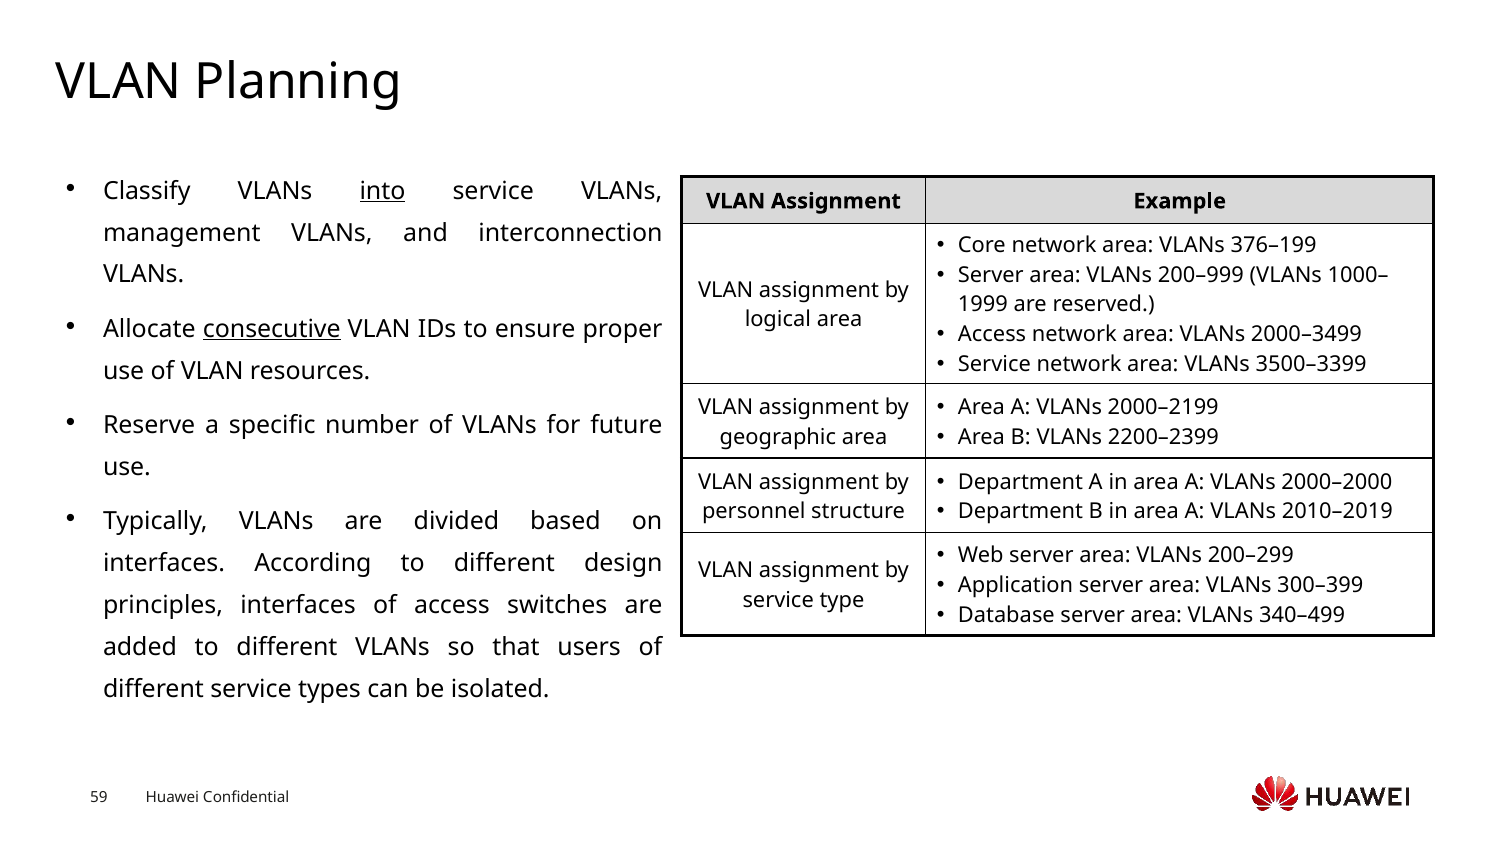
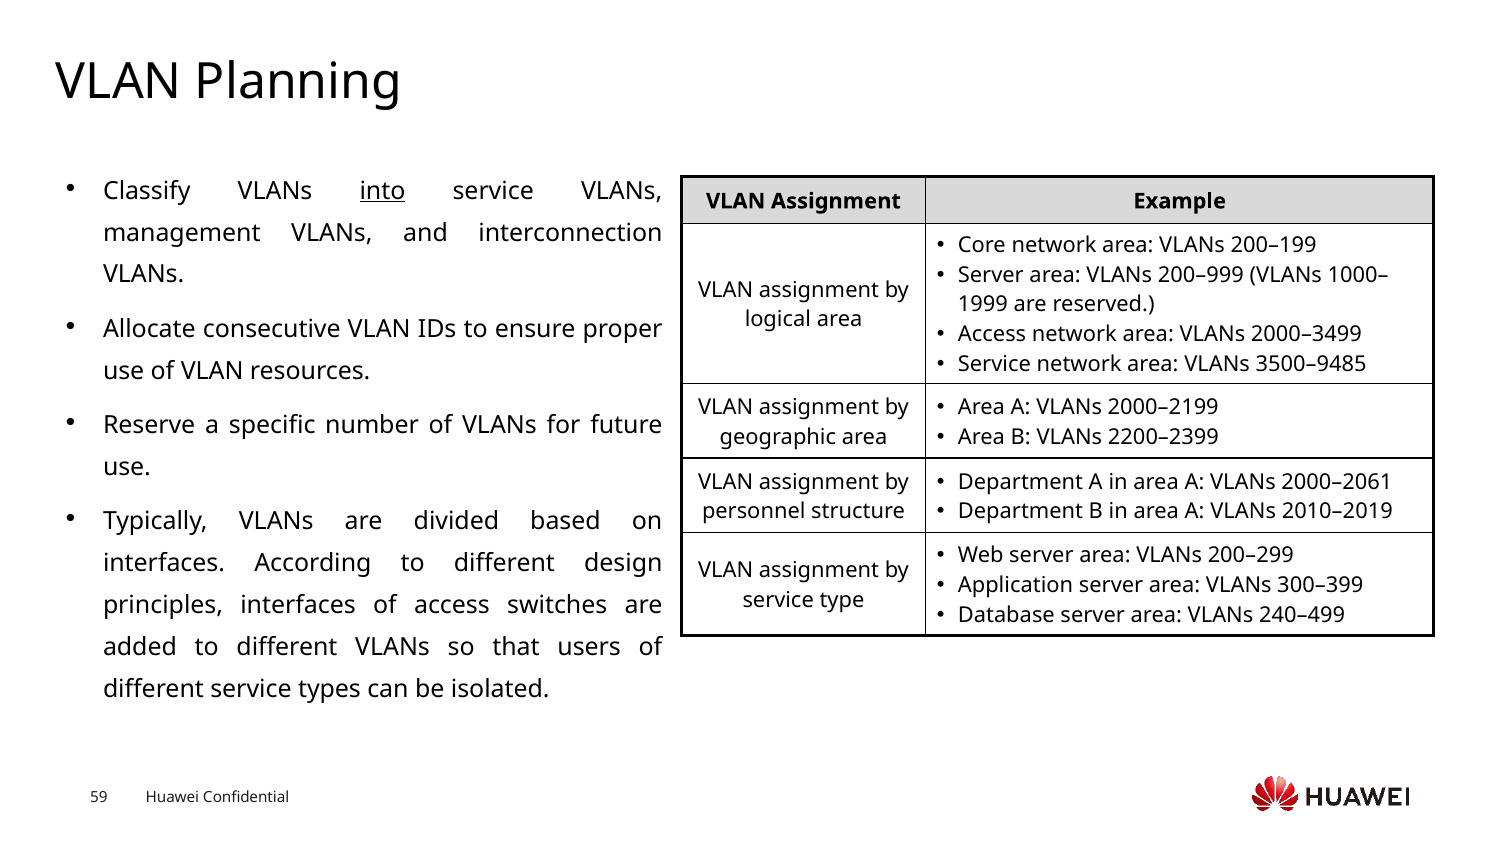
376–199: 376–199 -> 200–199 (1274, 245)
consecutive underline: present -> none (272, 329)
3500–3399: 3500–3399 -> 3500–9485 (1311, 364)
2000–2000: 2000–2000 -> 2000–2061 (1337, 482)
340–499: 340–499 -> 240–499 (1302, 615)
